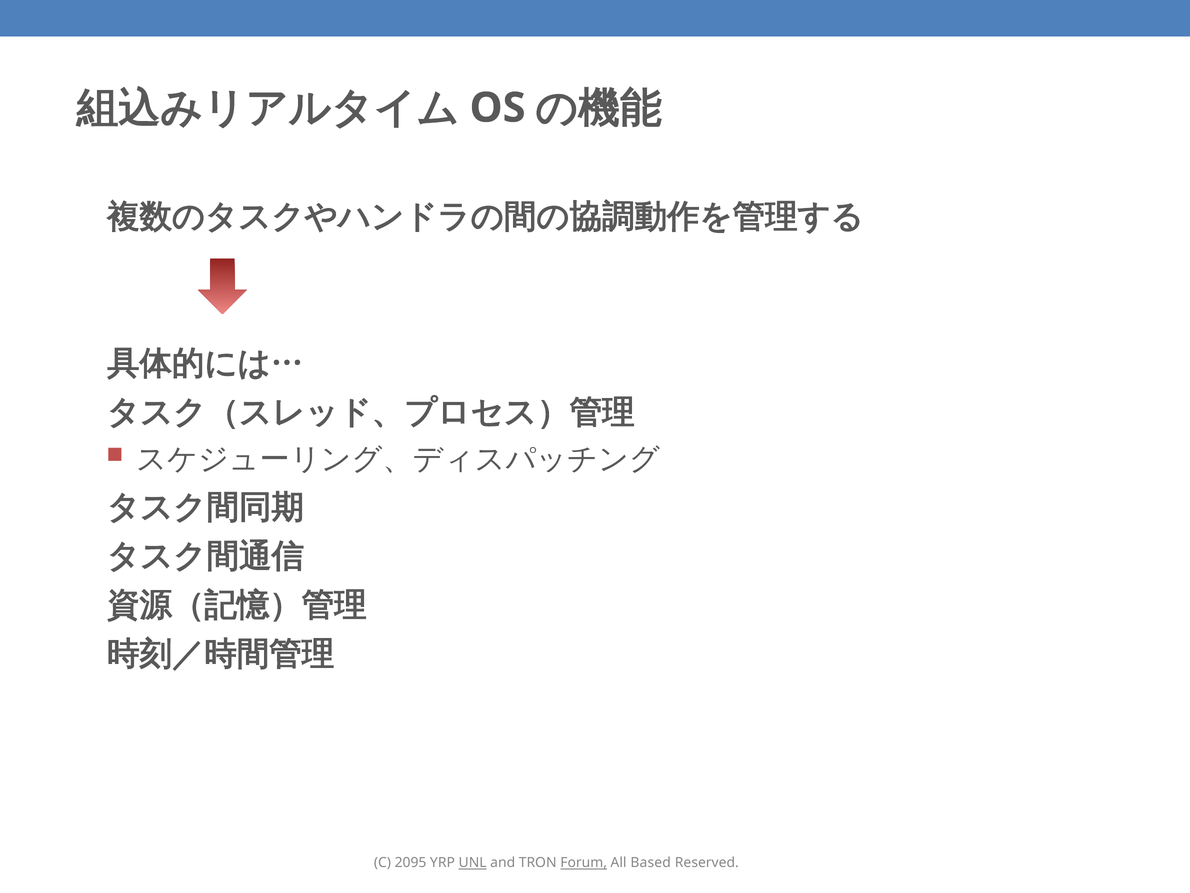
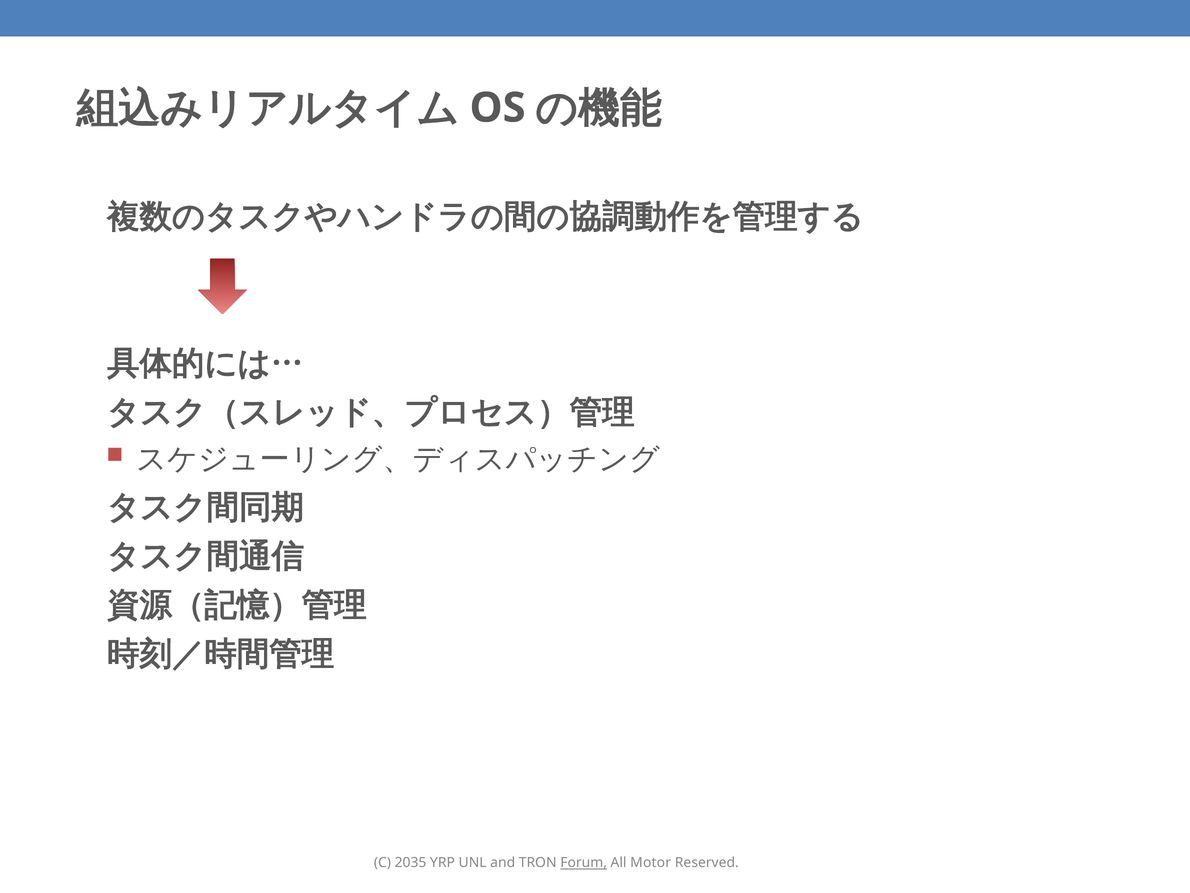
2095: 2095 -> 2035 (411, 863)
UNL underline: present -> none (473, 863)
Based: Based -> Motor (651, 863)
